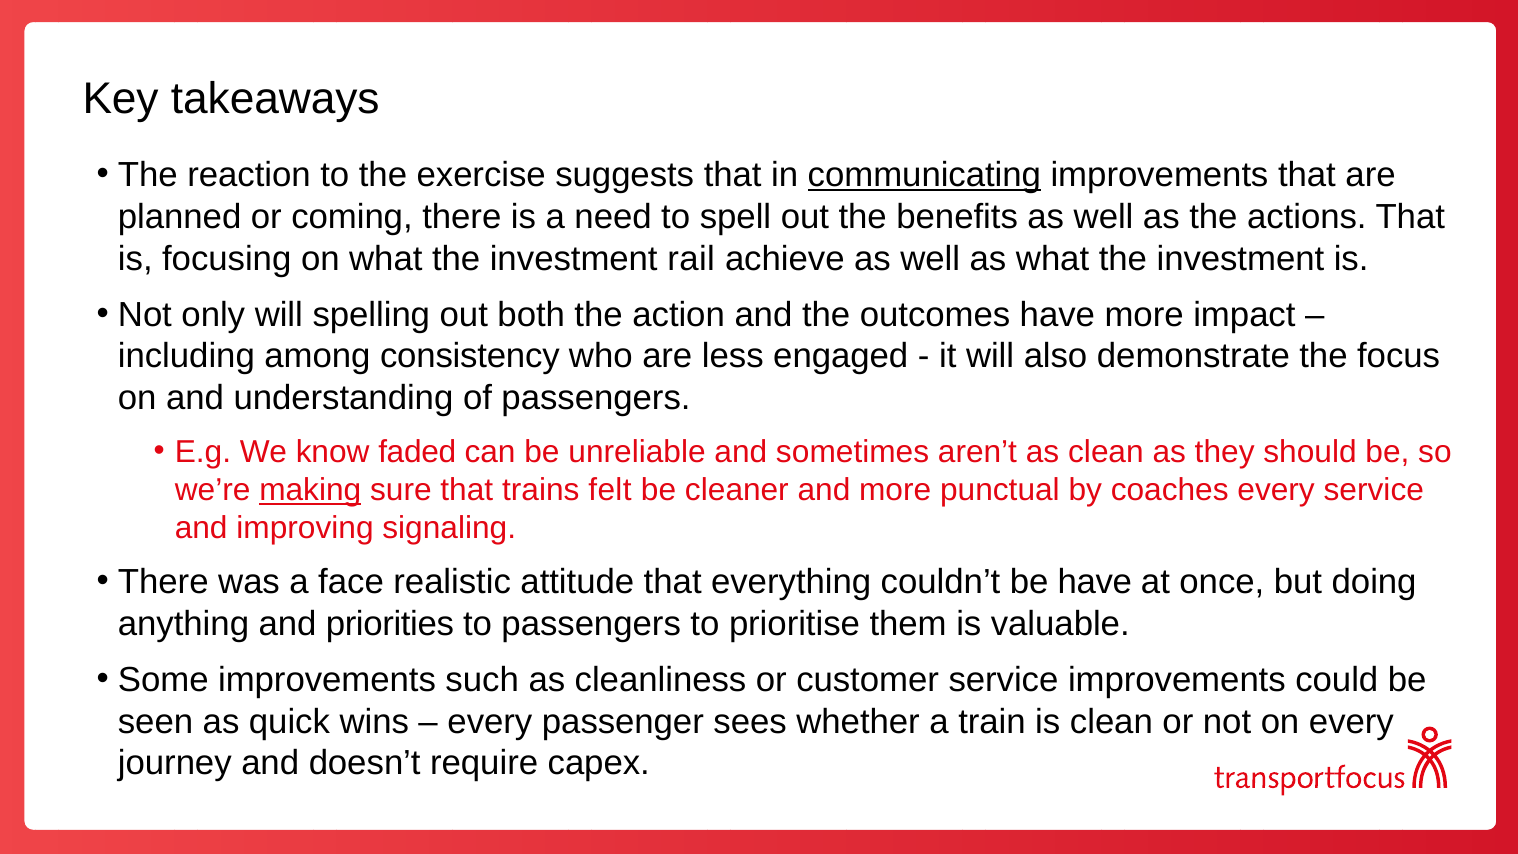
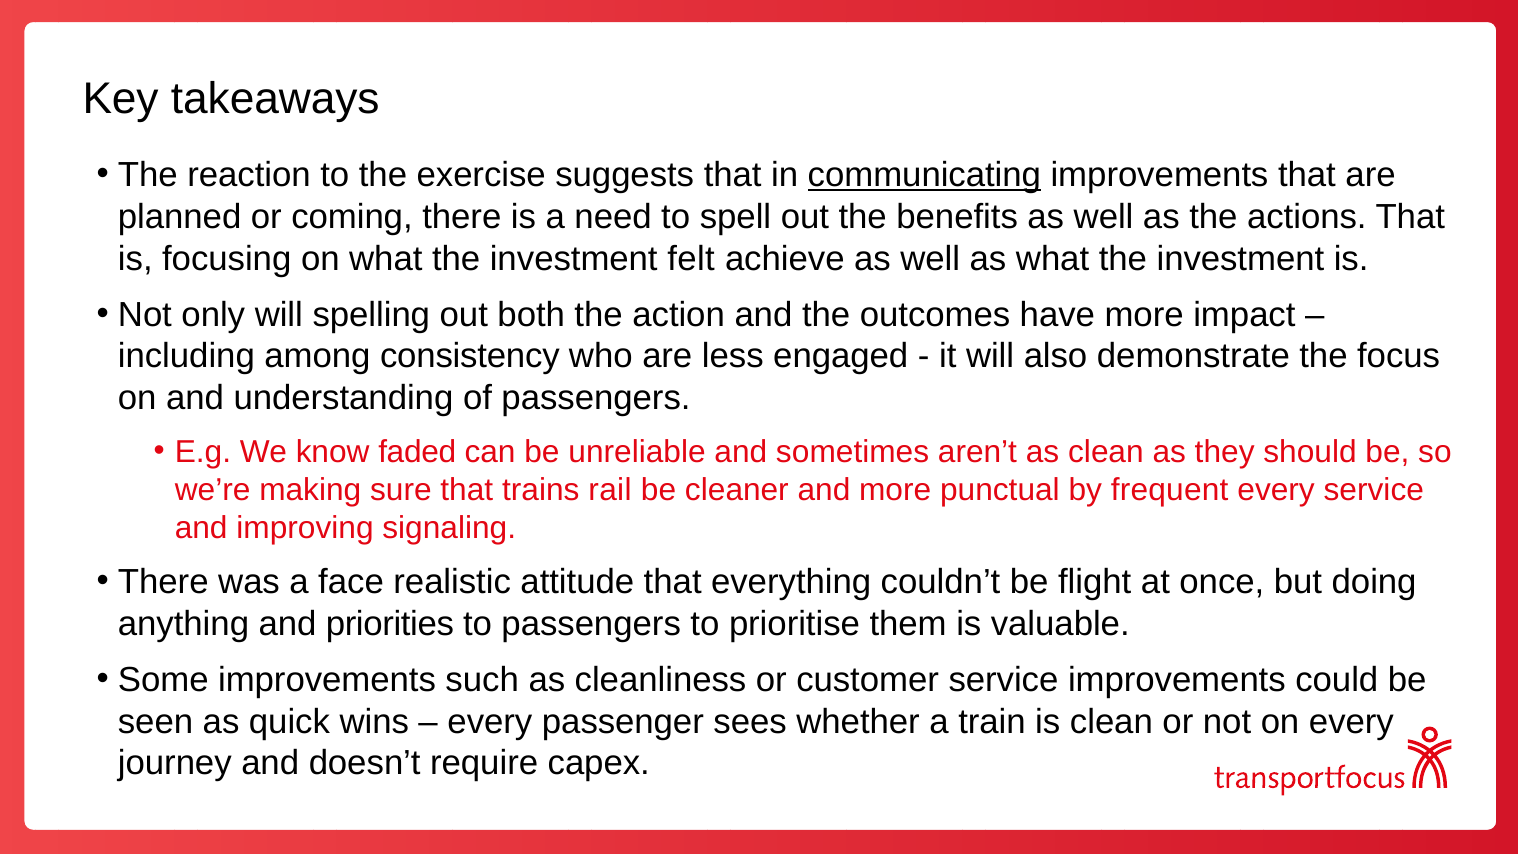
rail: rail -> felt (691, 259)
making underline: present -> none (310, 490)
felt: felt -> rail (610, 490)
coaches: coaches -> frequent (1170, 490)
be have: have -> flight (1095, 582)
